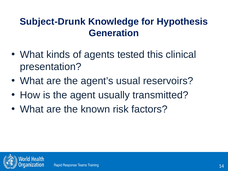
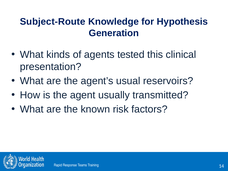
Subject-Drunk: Subject-Drunk -> Subject-Route (53, 22)
